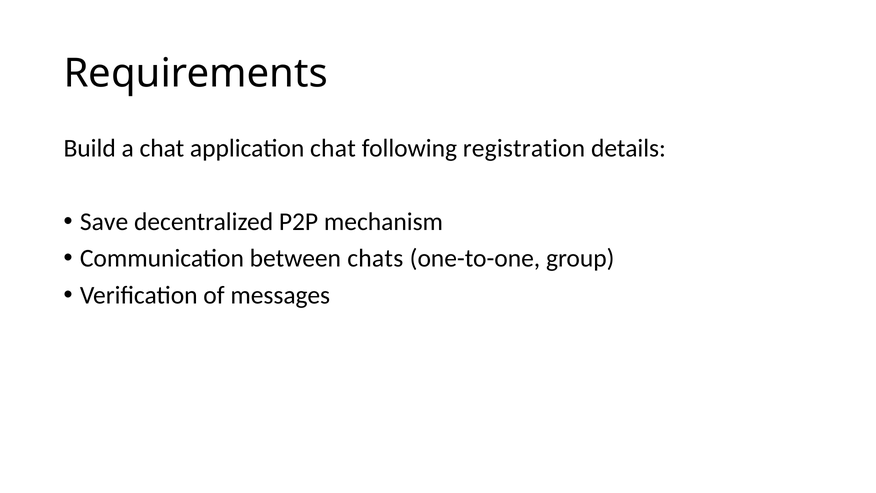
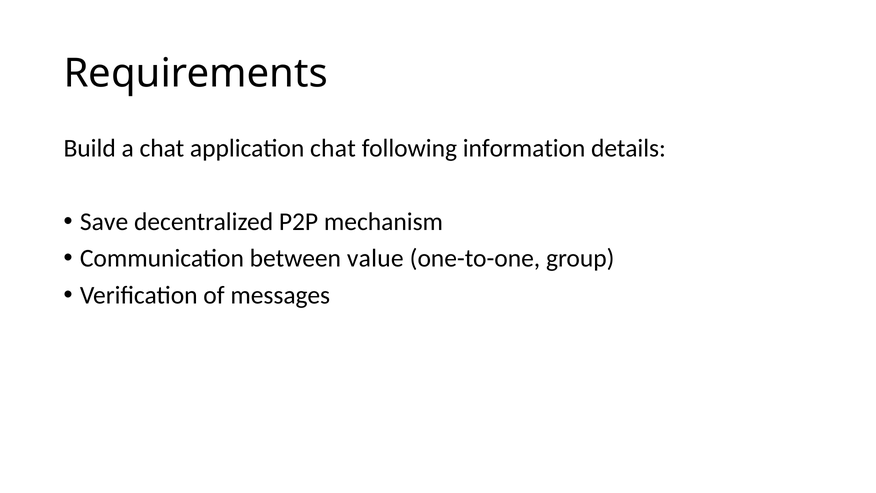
registration: registration -> information (524, 148)
chats: chats -> value (375, 258)
